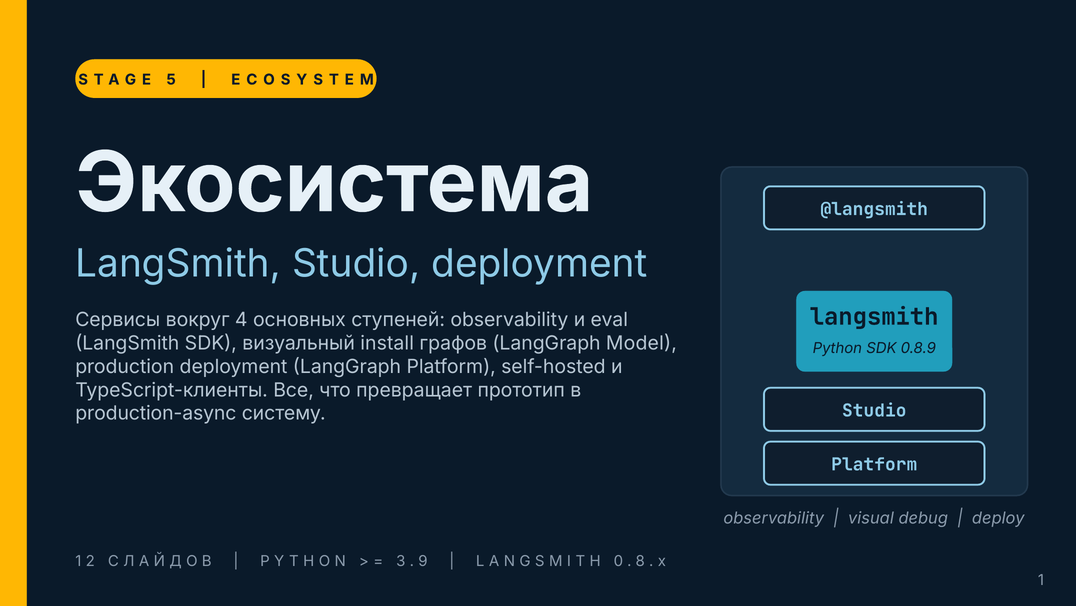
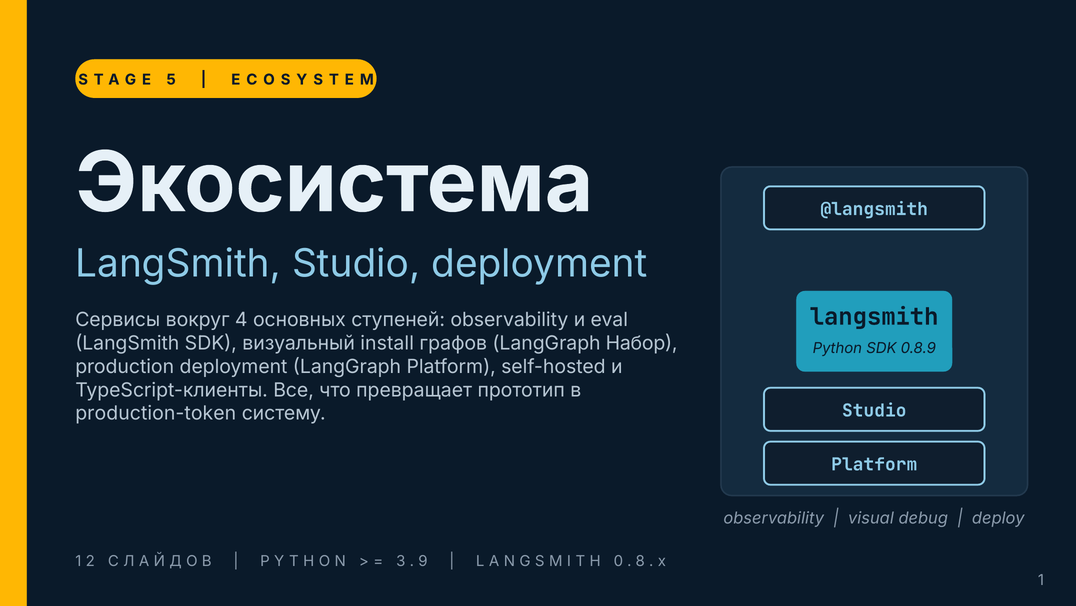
Model: Model -> Набор (642, 343)
production-async: production-async -> production-token (156, 413)
